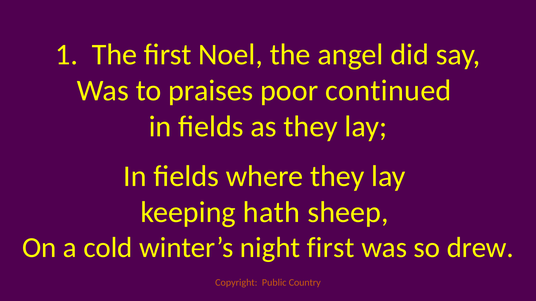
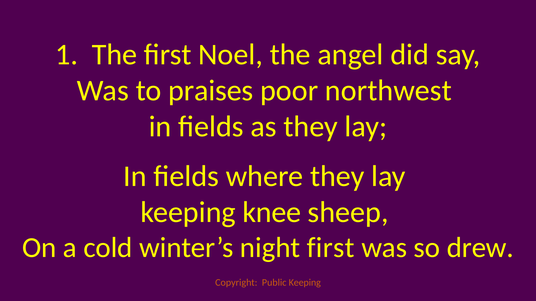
continued: continued -> northwest (388, 91)
hath: hath -> knee (272, 213)
Public Country: Country -> Keeping (305, 283)
